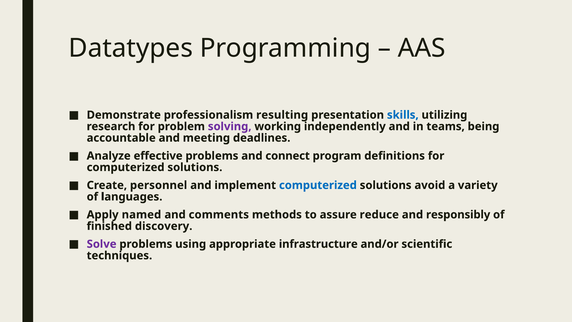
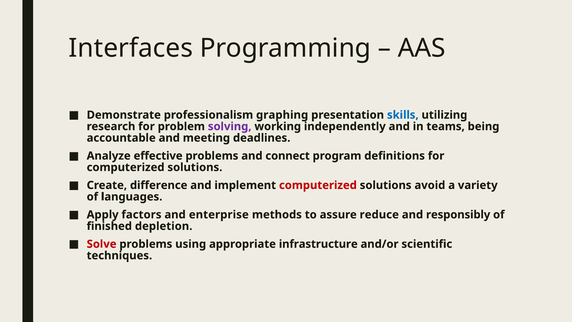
Datatypes: Datatypes -> Interfaces (131, 48)
resulting: resulting -> graphing (282, 115)
personnel: personnel -> difference (159, 185)
computerized colour: blue -> red (318, 185)
named: named -> factors (141, 214)
comments: comments -> enterprise (219, 214)
discovery: discovery -> depletion (164, 226)
Solve colour: purple -> red (102, 244)
